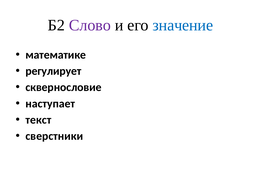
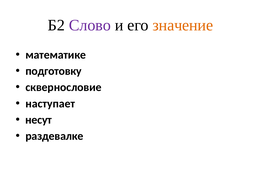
значение colour: blue -> orange (183, 25)
регулирует: регулирует -> подготовку (54, 71)
текст: текст -> несут (39, 120)
сверстники: сверстники -> раздевалке (54, 136)
